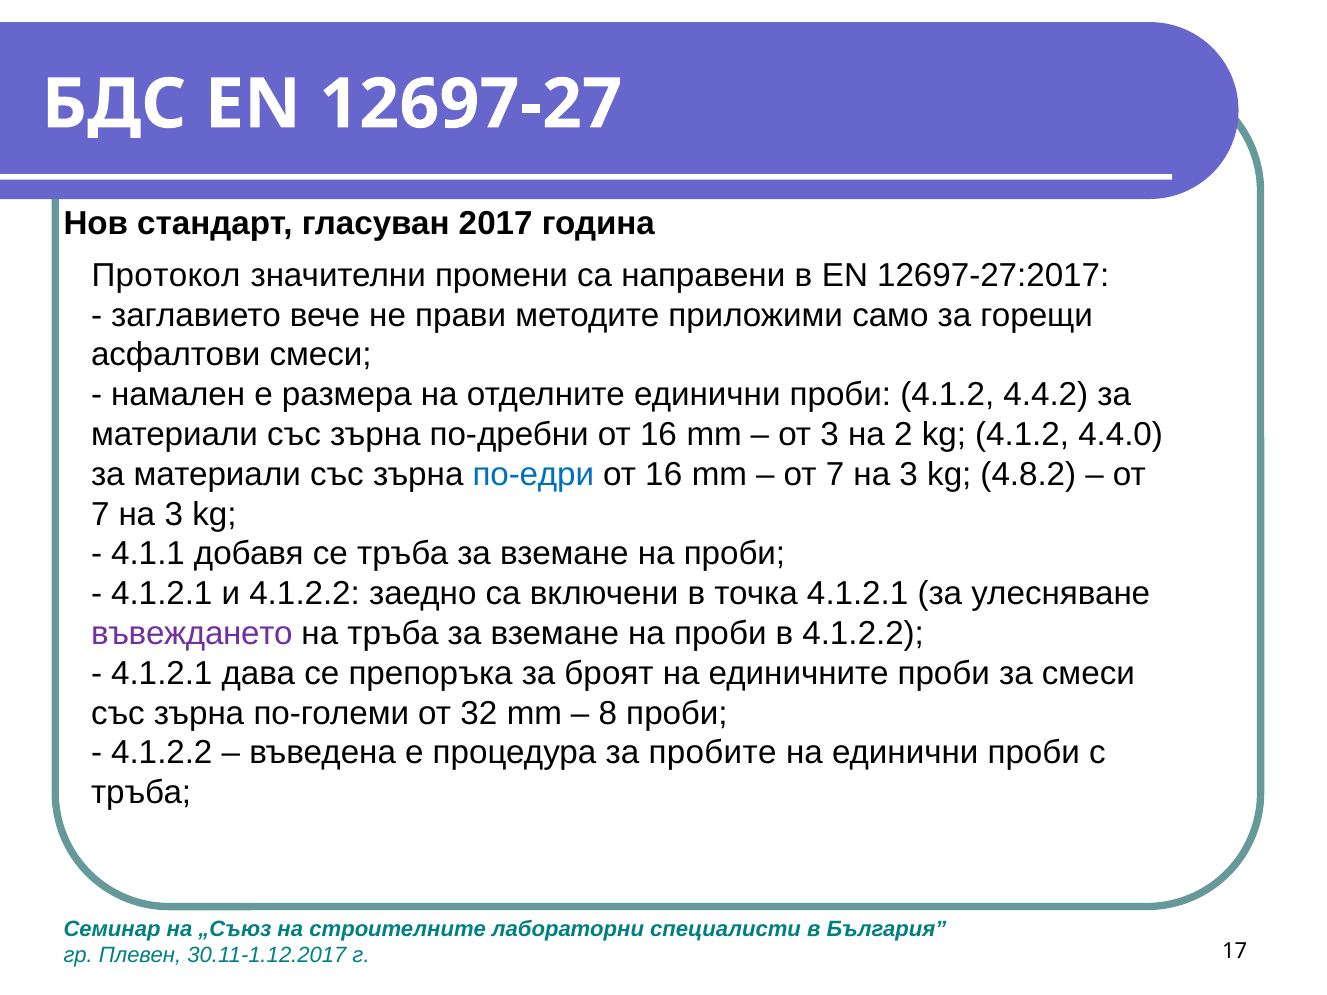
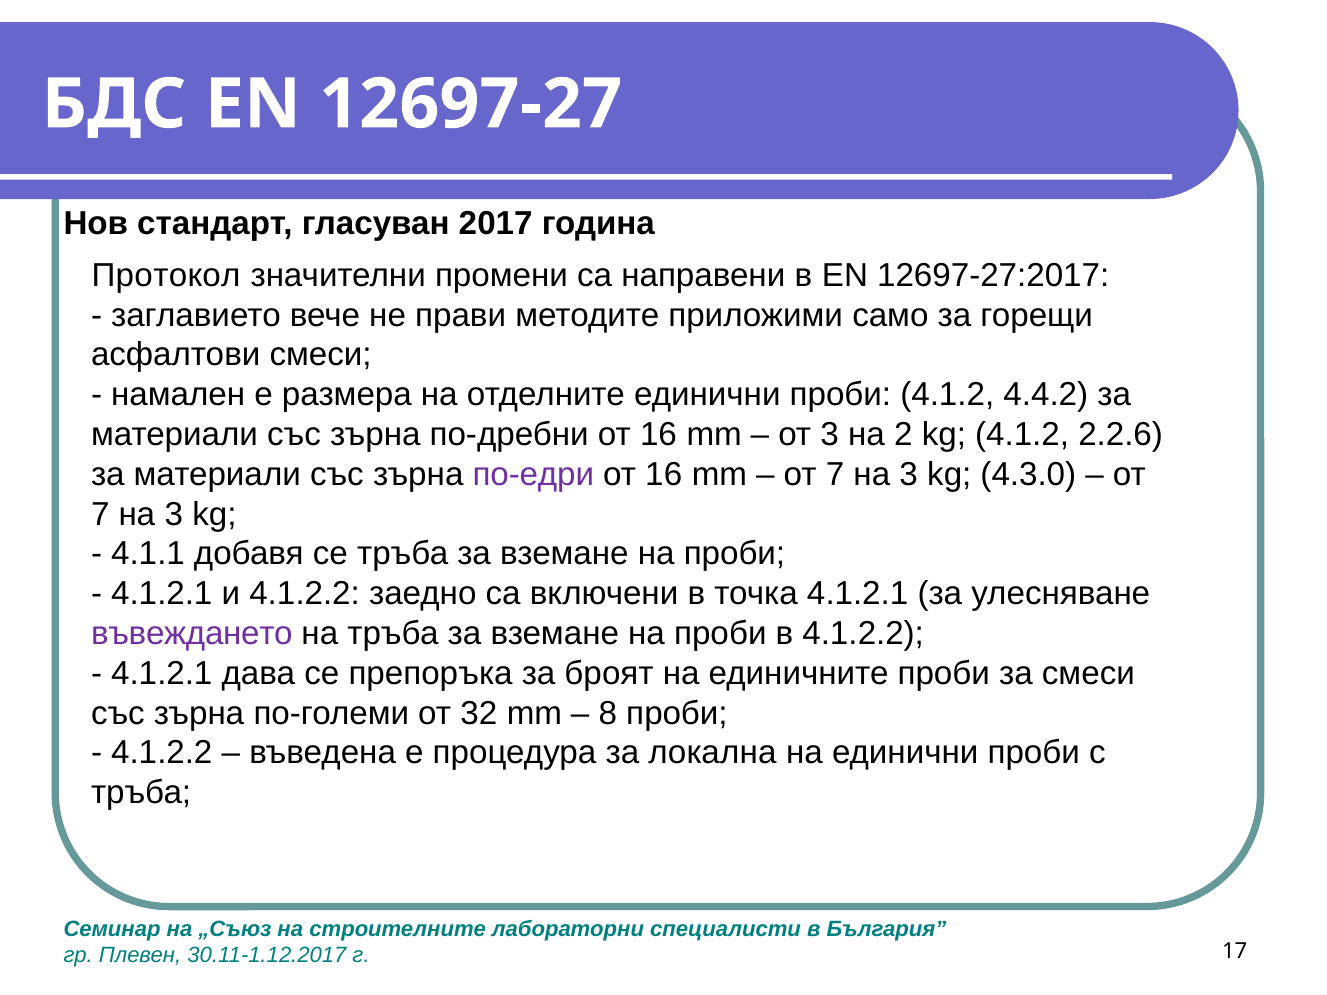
4.4.0: 4.4.0 -> 2.2.6 (1121, 435)
по-едри colour: blue -> purple (533, 475)
4.8.2: 4.8.2 -> 4.3.0 (1028, 475)
пробите: пробите -> локална (713, 753)
